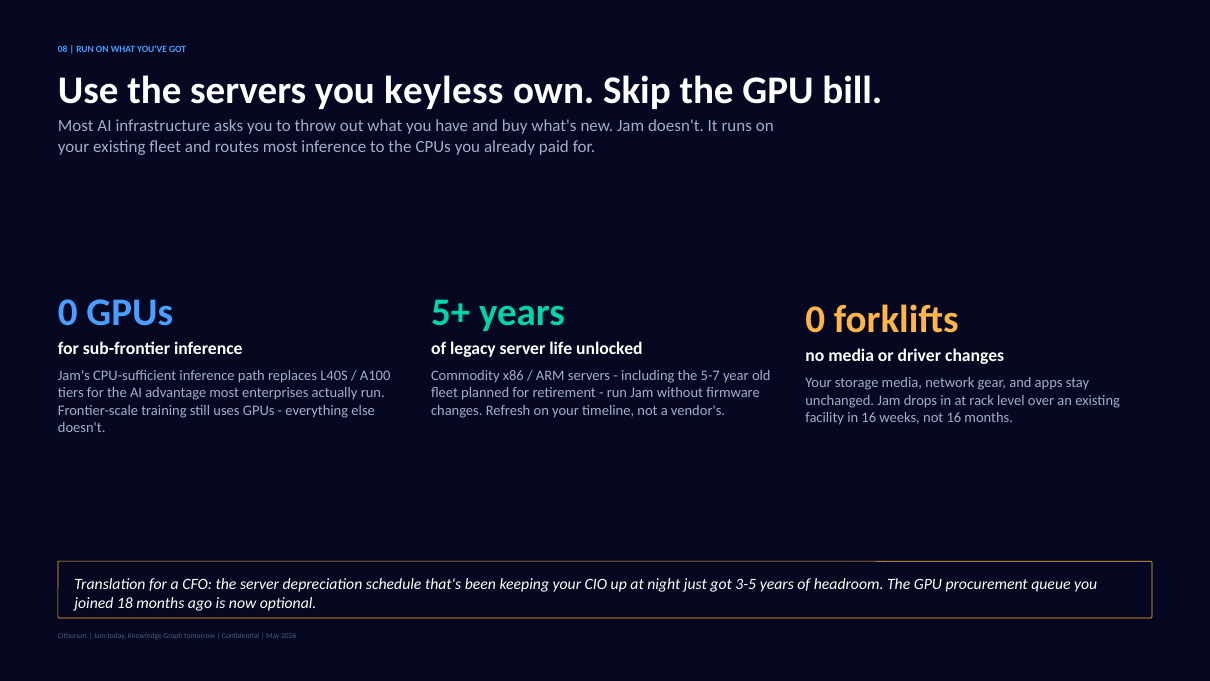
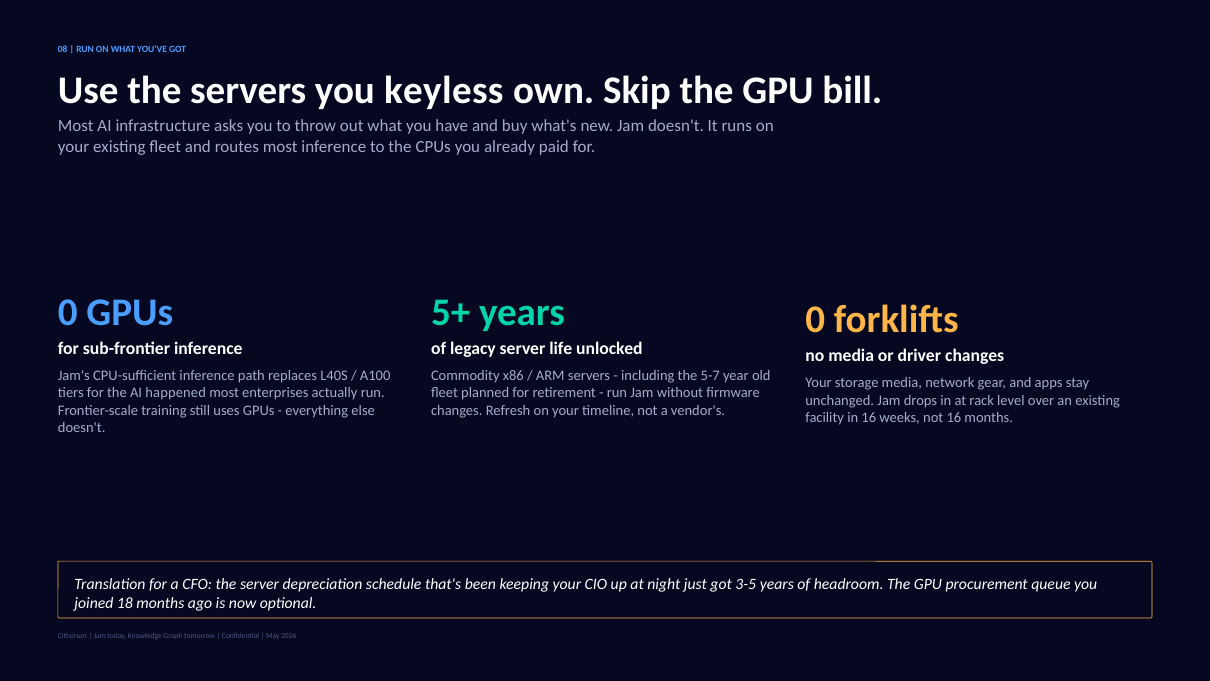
advantage: advantage -> happened (176, 393)
